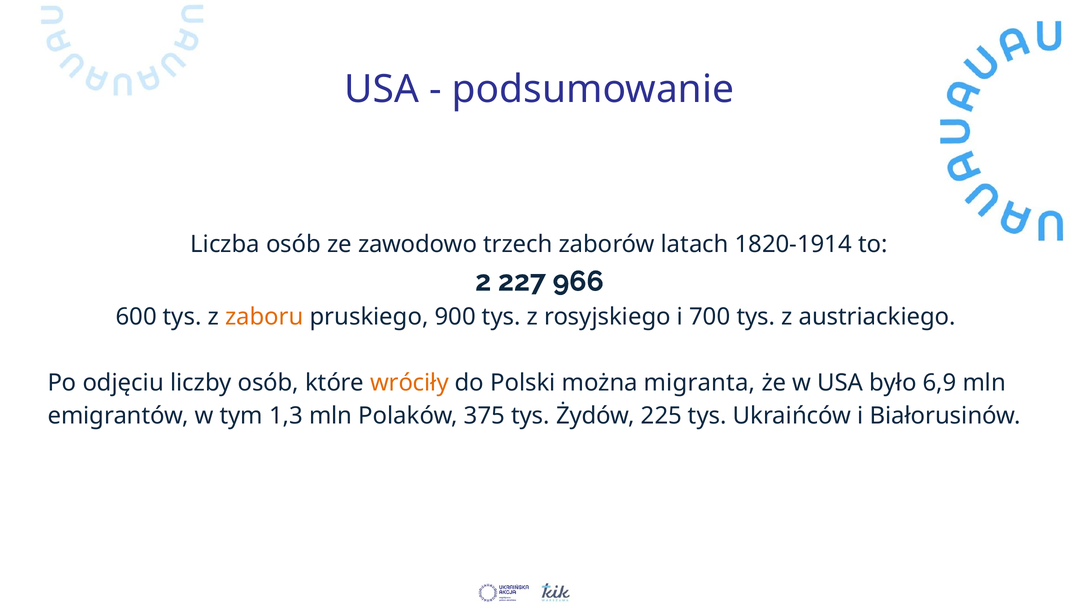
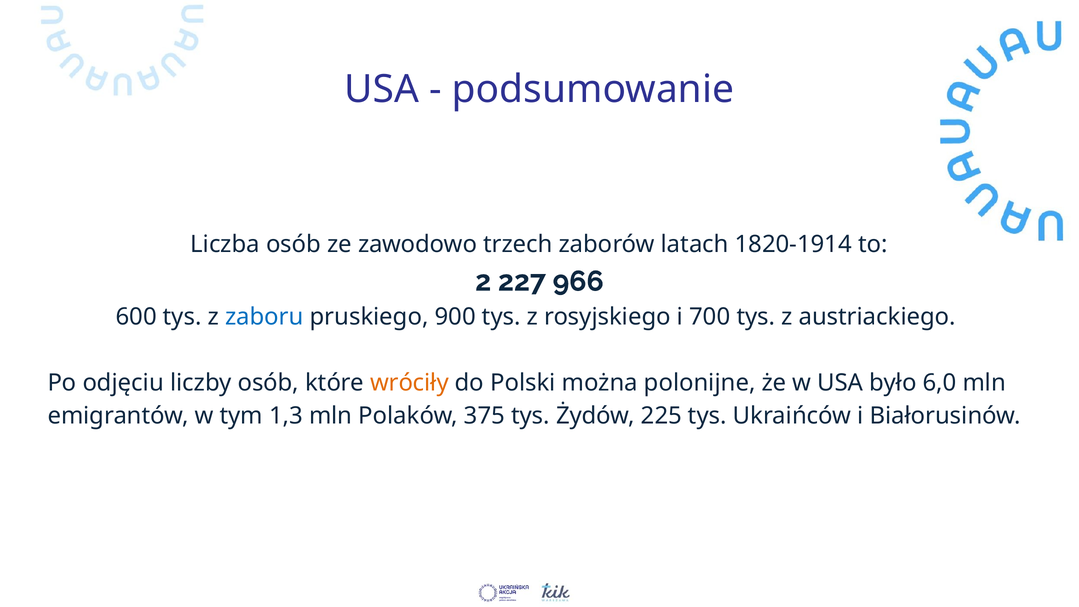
zaboru colour: orange -> blue (264, 317)
migranta: migranta -> polonijne (700, 383)
6,9: 6,9 -> 6,0 (940, 383)
